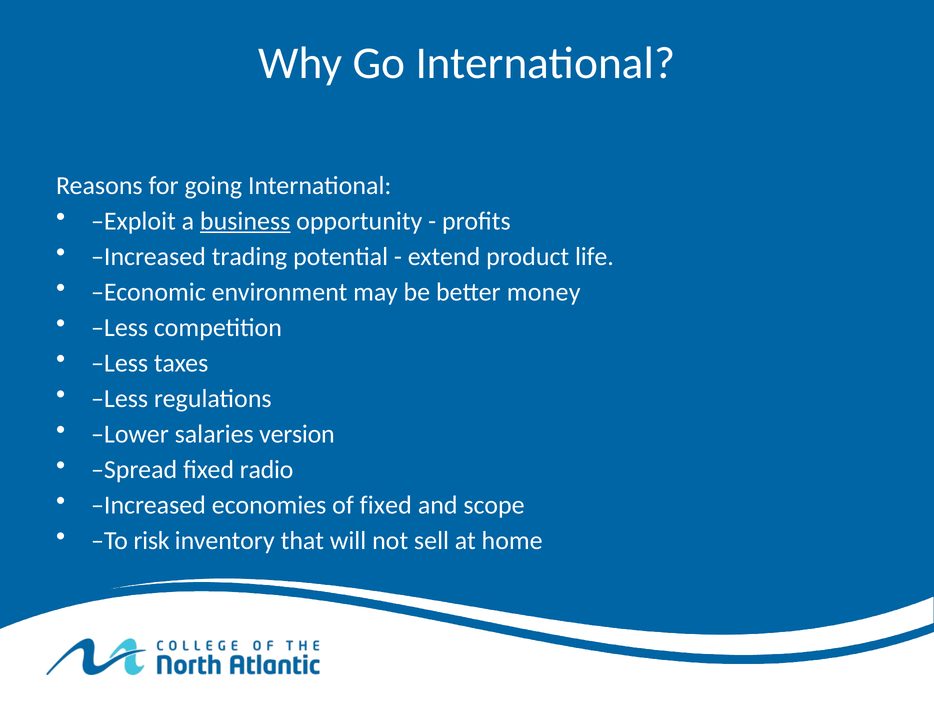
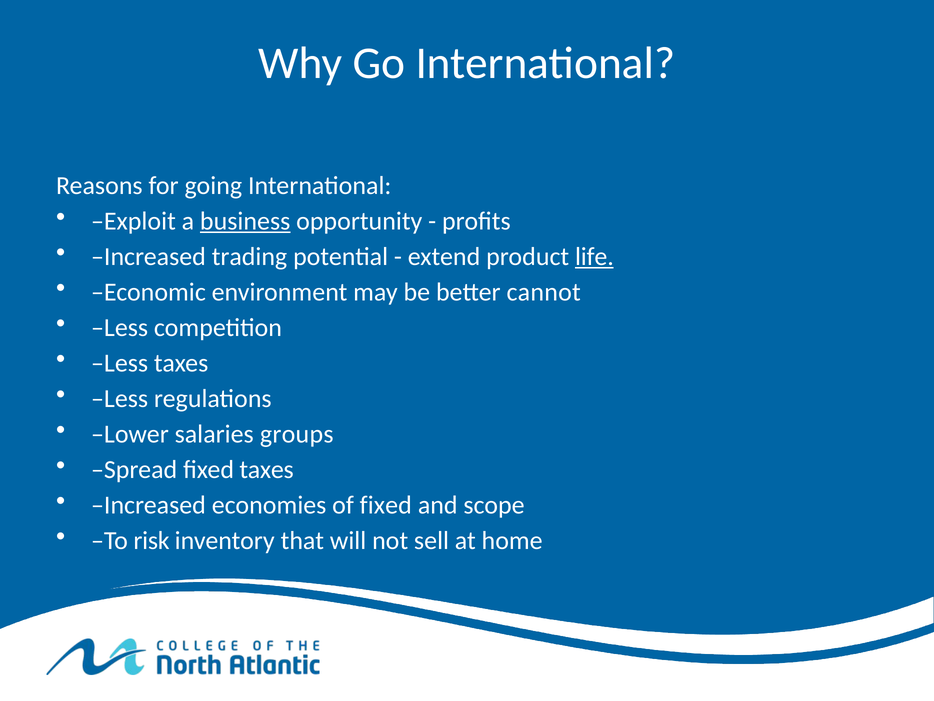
life underline: none -> present (594, 256)
money: money -> cannot (544, 292)
version: version -> groups (297, 434)
fixed radio: radio -> taxes (267, 469)
